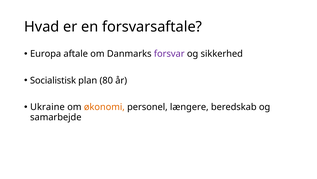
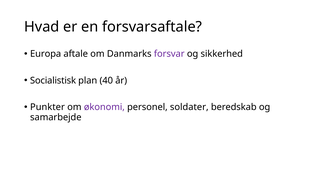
80: 80 -> 40 (106, 80)
Ukraine: Ukraine -> Punkter (47, 107)
økonomi colour: orange -> purple (104, 107)
længere: længere -> soldater (189, 107)
